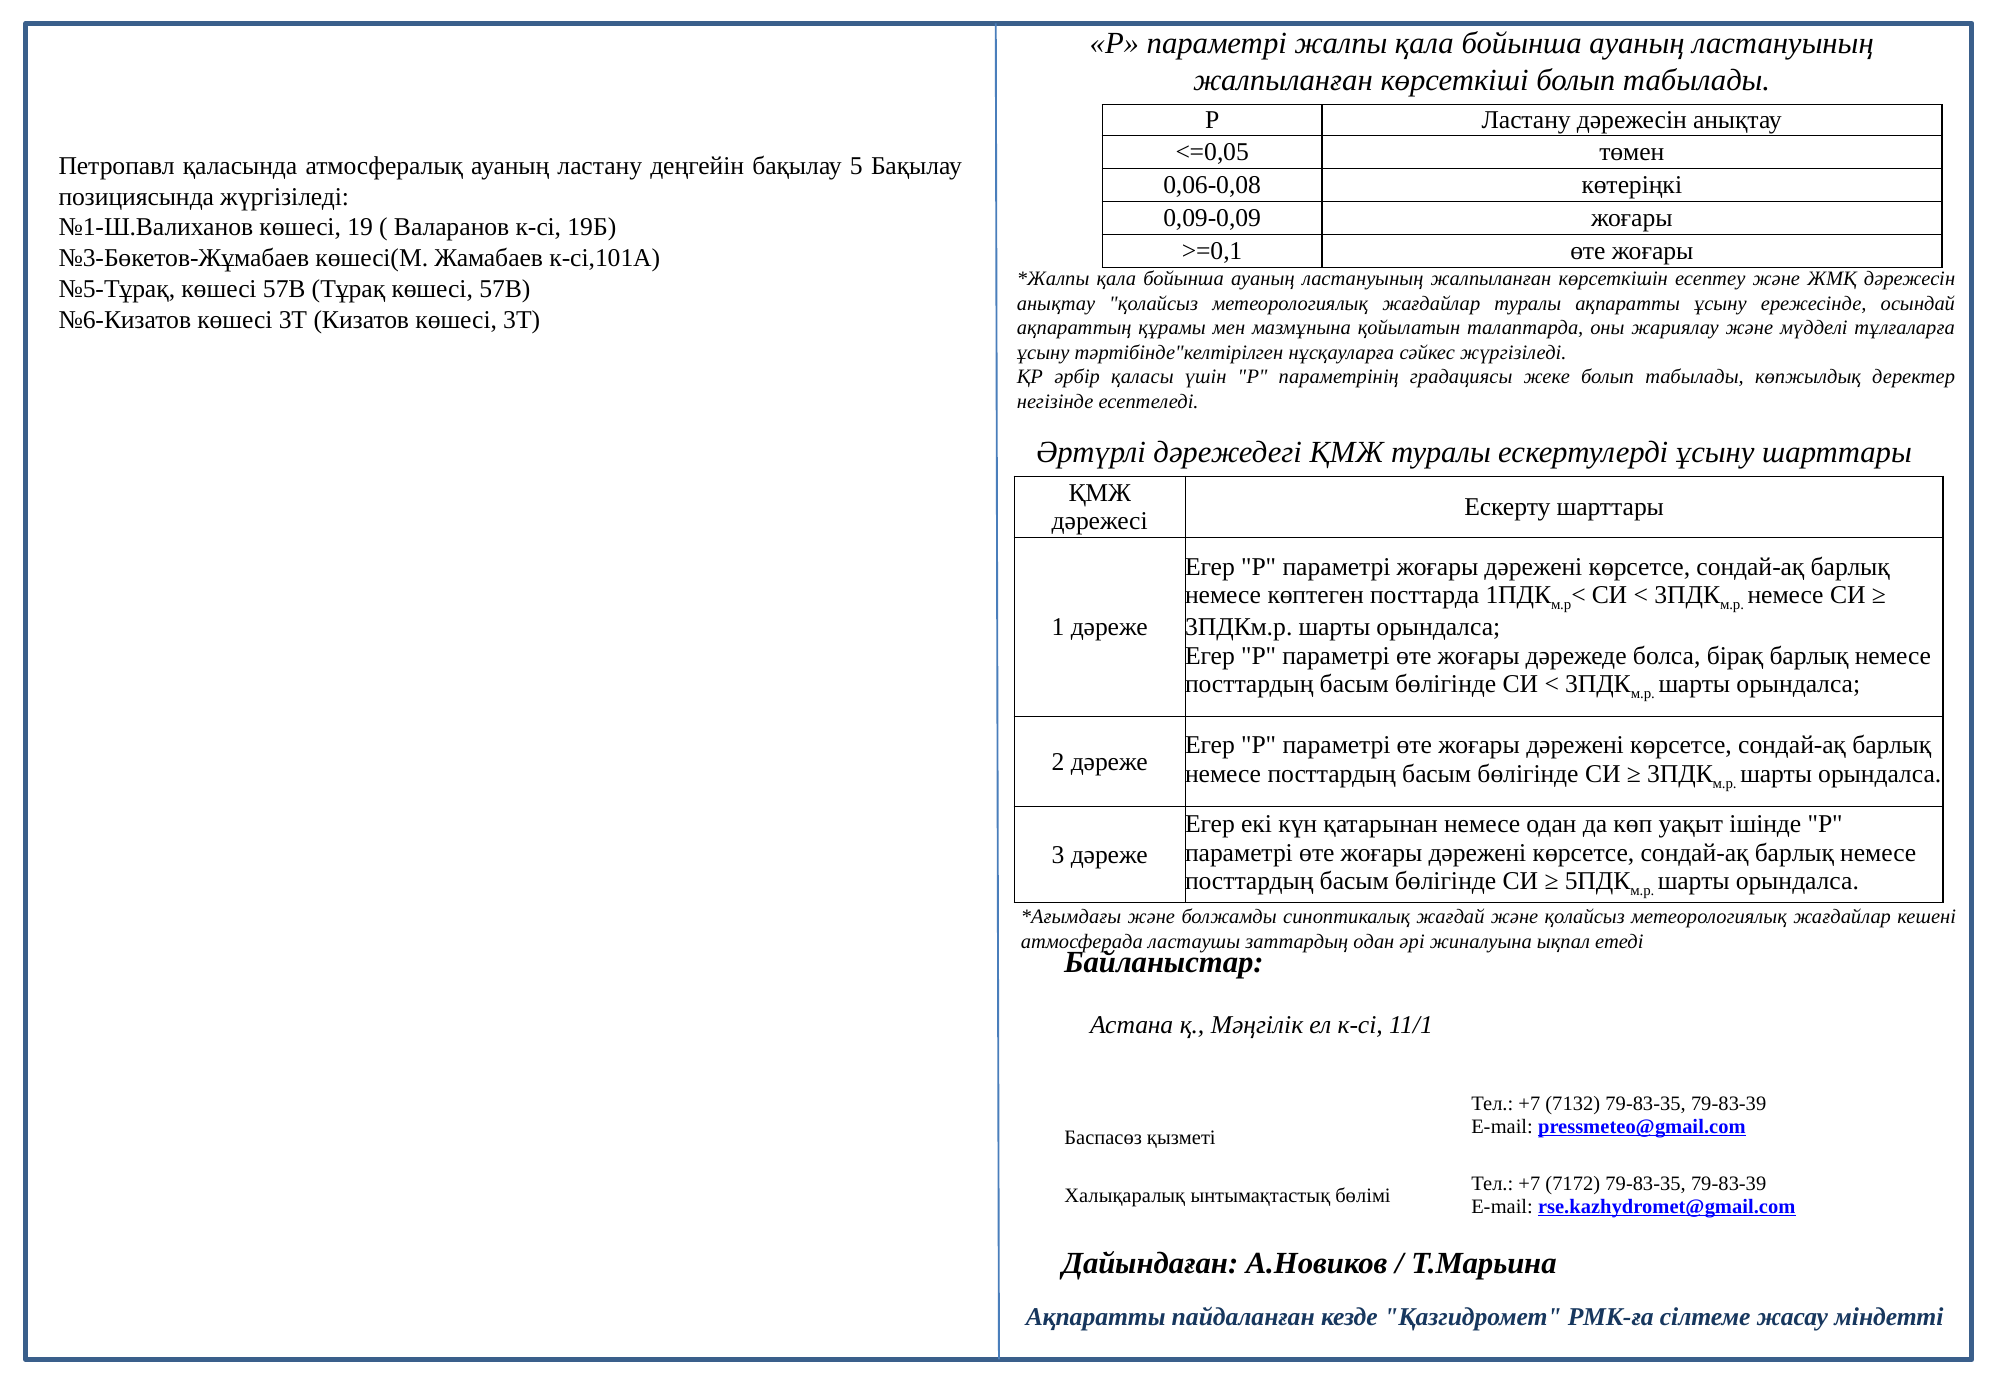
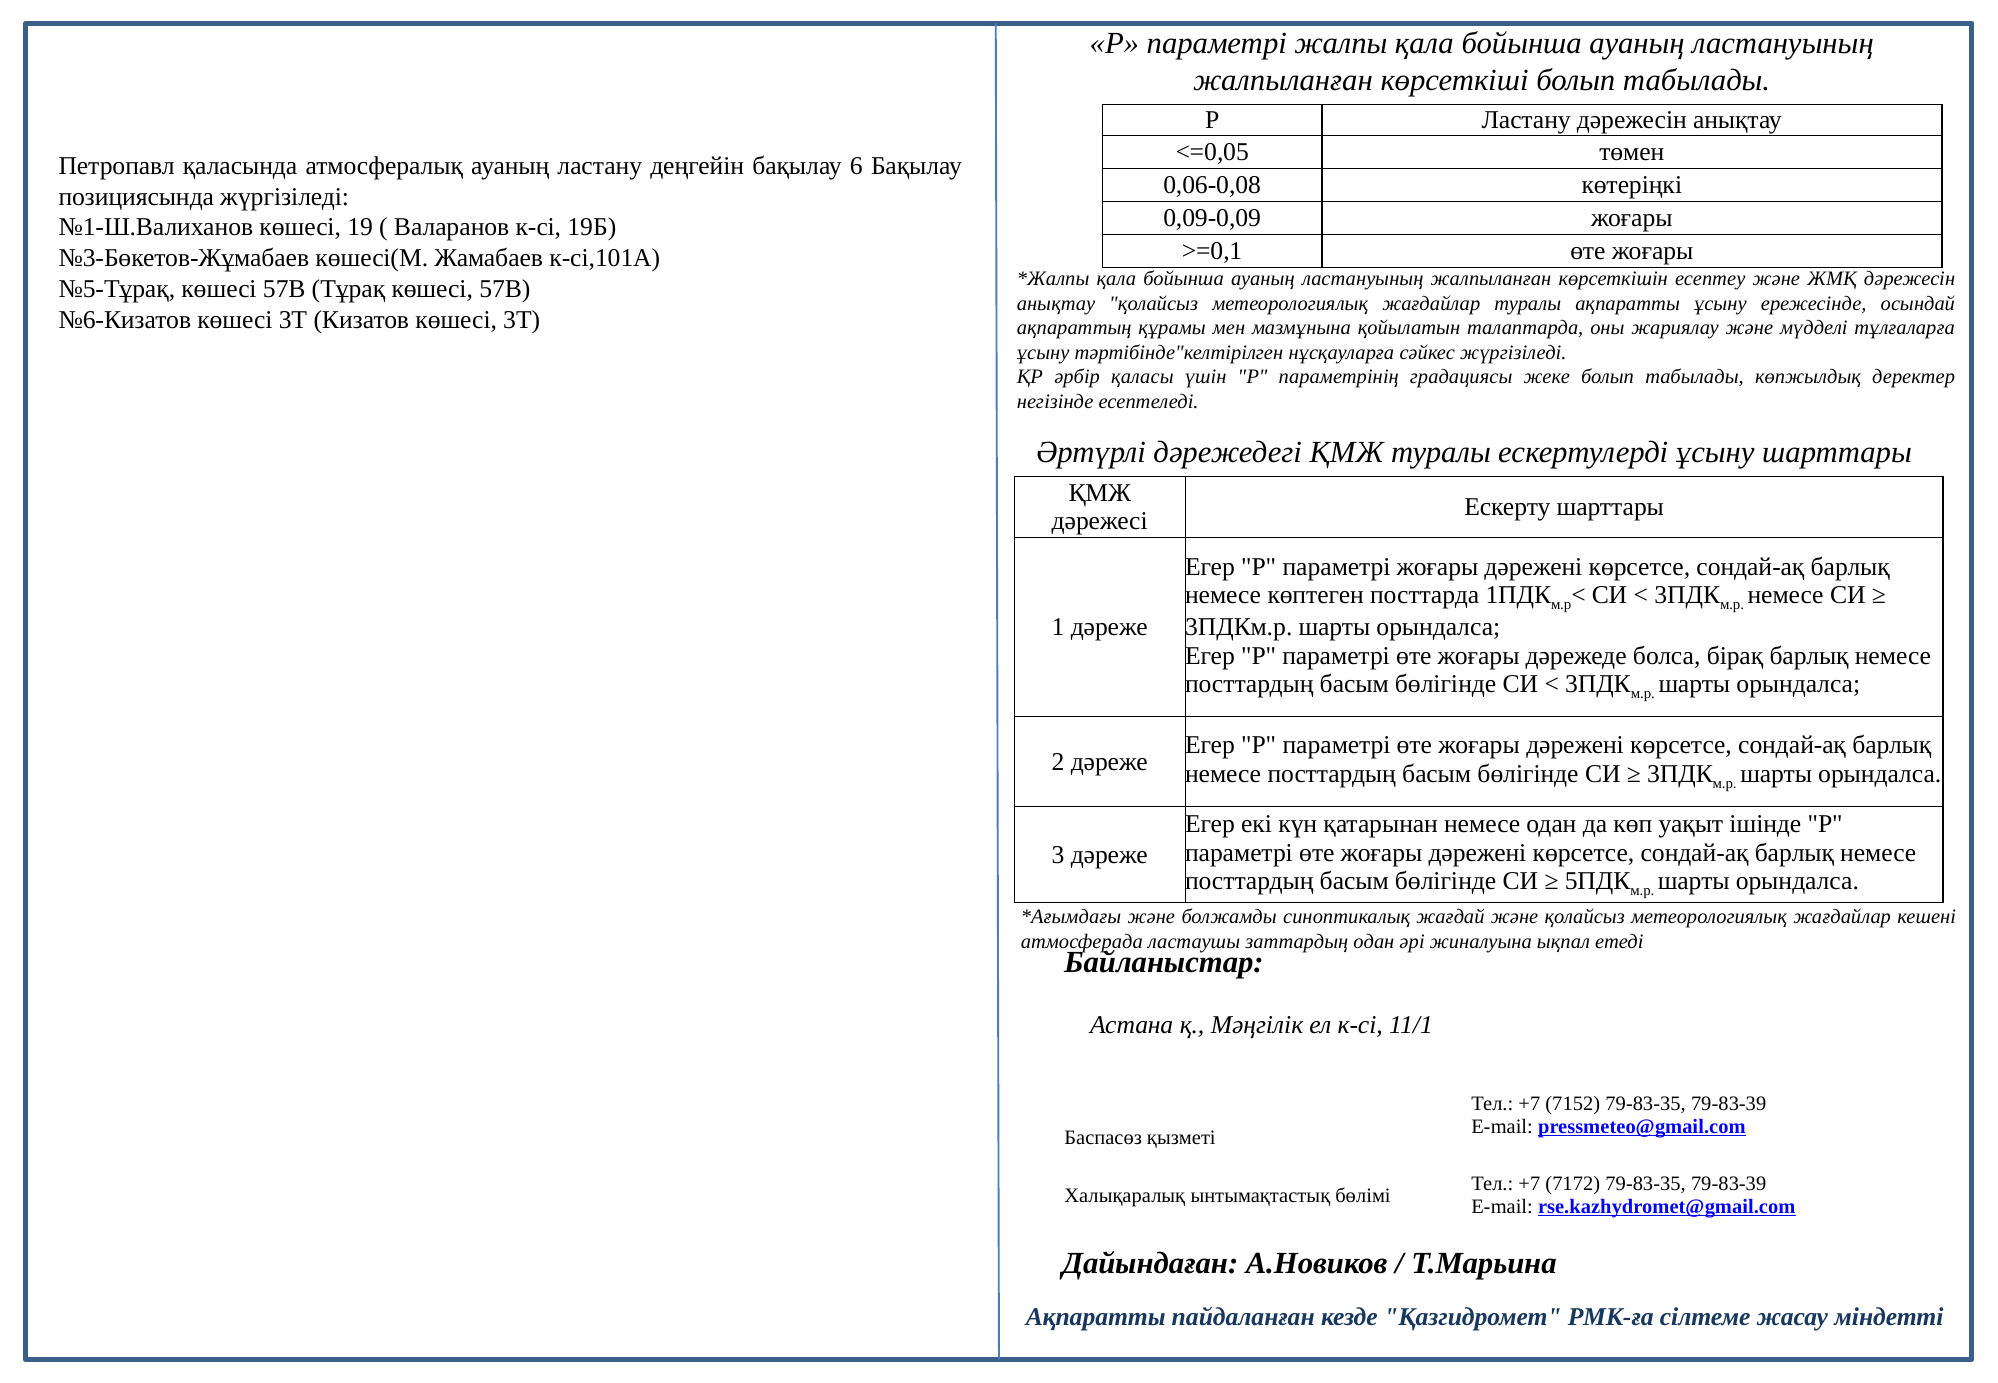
5: 5 -> 6 (856, 166)
7132: 7132 -> 7152 (1573, 1104)
